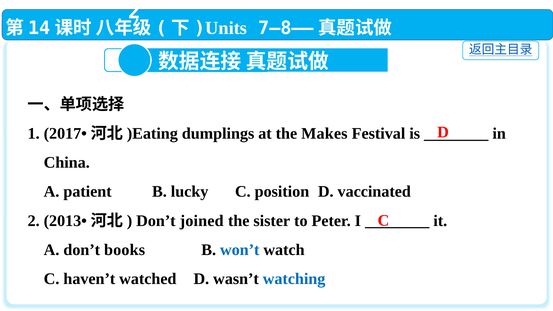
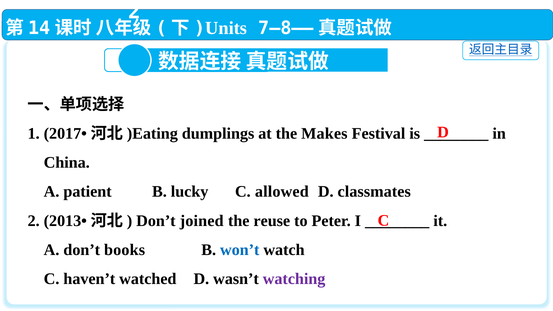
position: position -> allowed (282, 192)
vaccinated: vaccinated -> classmates (374, 192)
sister: sister -> reuse (272, 221)
watching colour: blue -> purple (294, 279)
